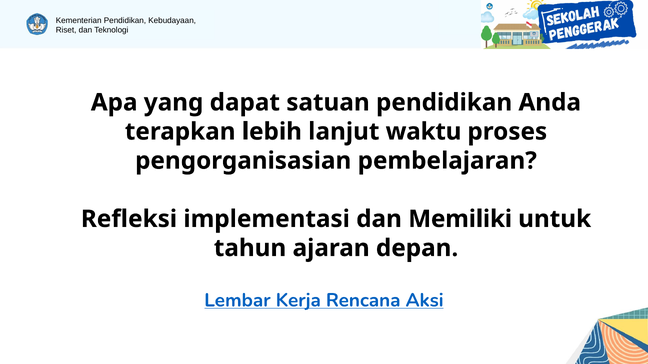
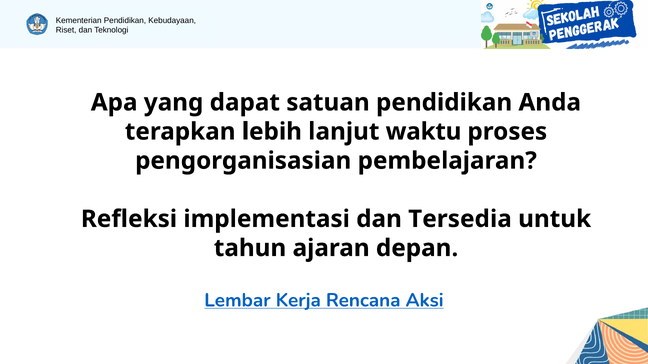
Memiliki: Memiliki -> Tersedia (460, 219)
